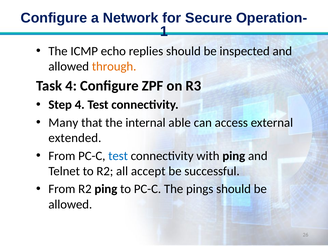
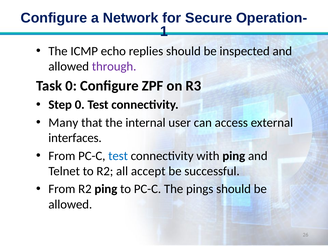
through colour: orange -> purple (114, 66)
Task 4: 4 -> 0 (71, 86)
Step 4: 4 -> 0 (80, 105)
able: able -> user (180, 123)
extended: extended -> interfaces (75, 138)
